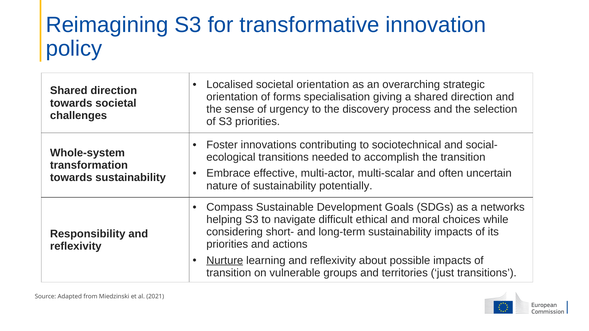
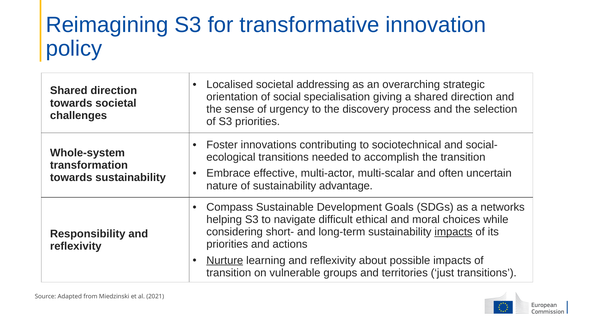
societal orientation: orientation -> addressing (323, 85)
forms: forms -> social (287, 97)
potentially: potentially -> advantage (346, 186)
impacts underline: none -> present (453, 232)
